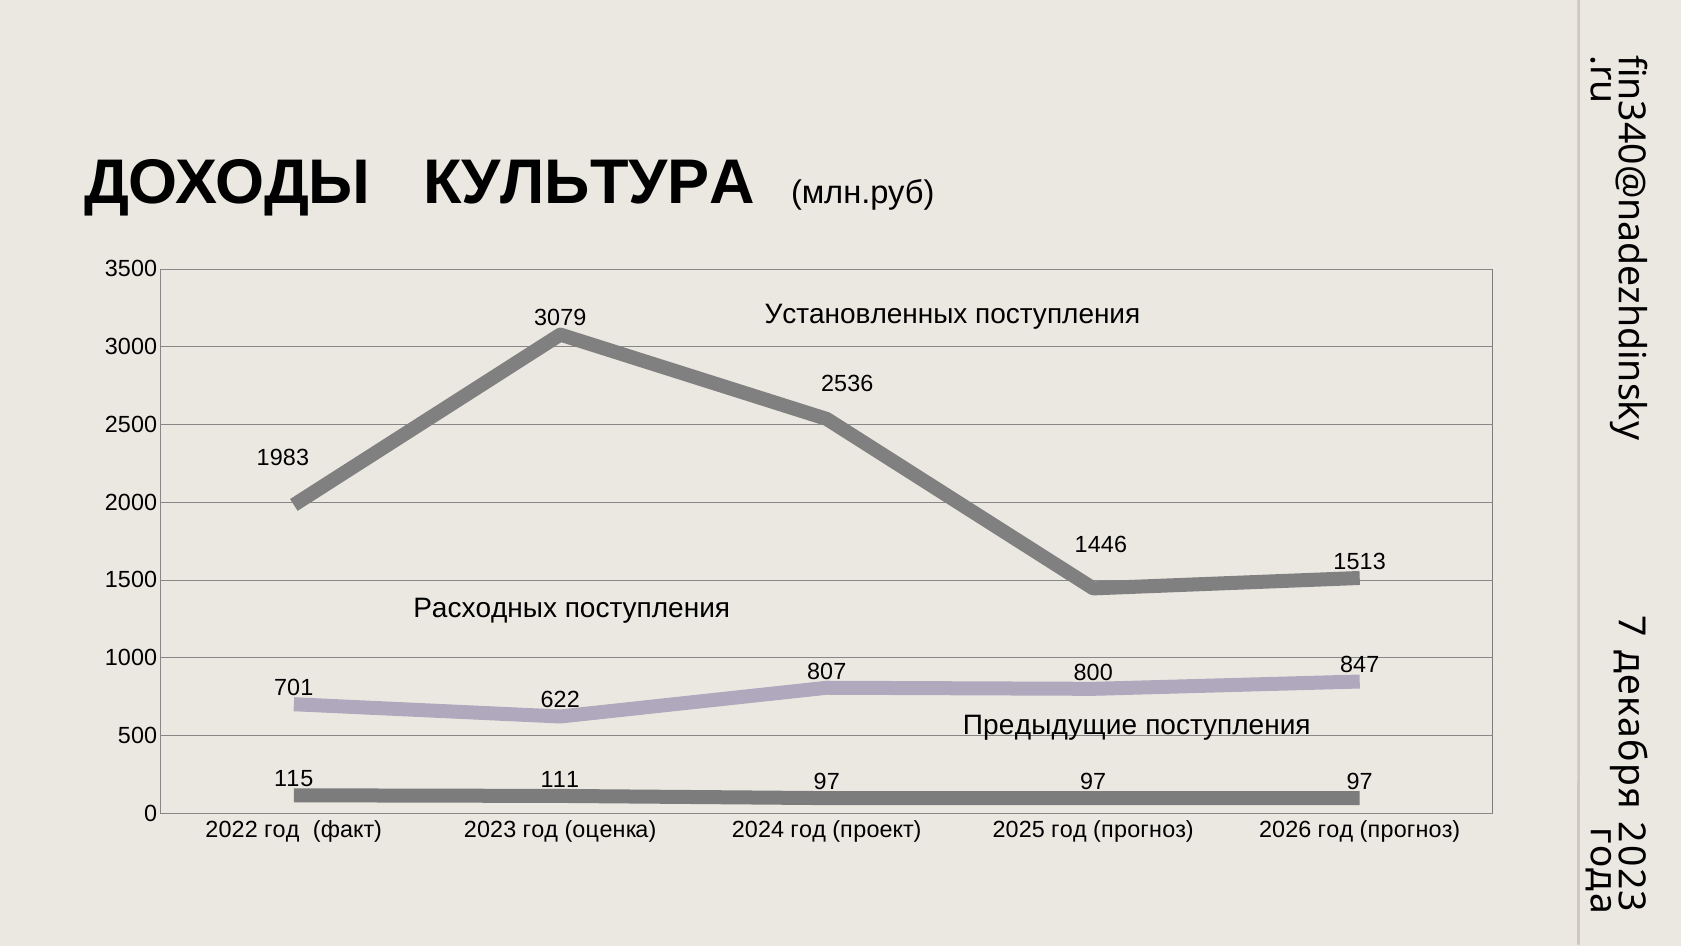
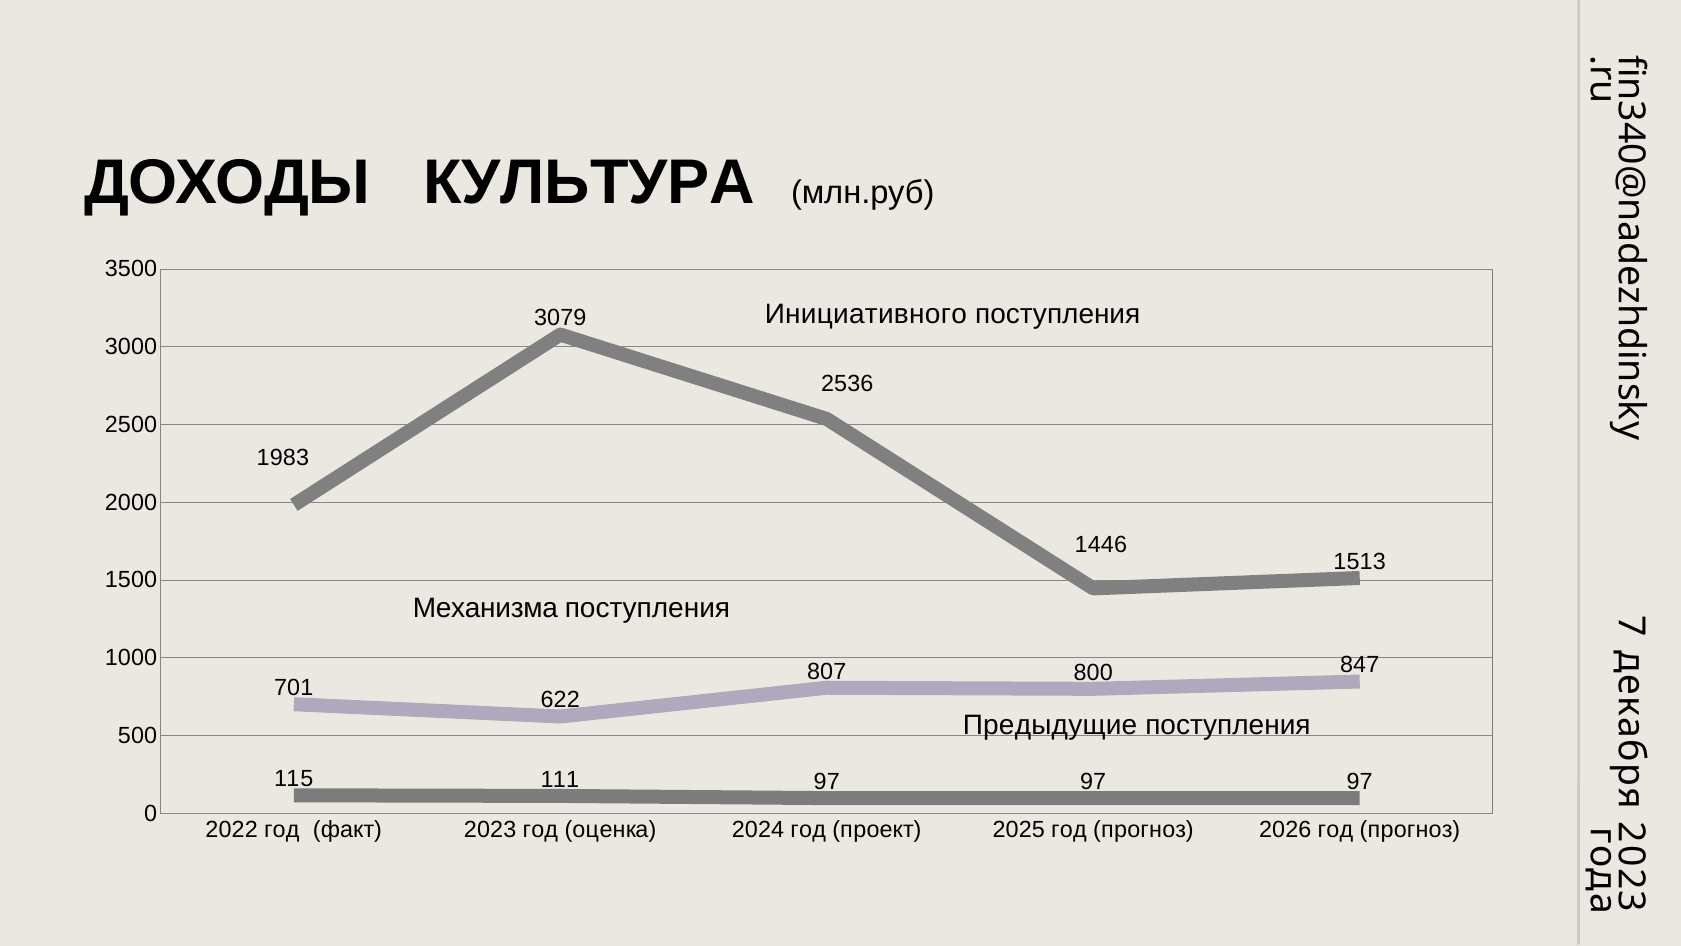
Установленных: Установленных -> Инициативного (866, 315)
Расходных: Расходных -> Механизма (485, 608)
